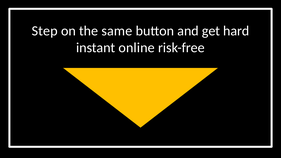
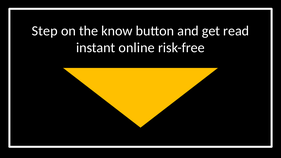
same: same -> know (117, 31)
hard: hard -> read (236, 31)
